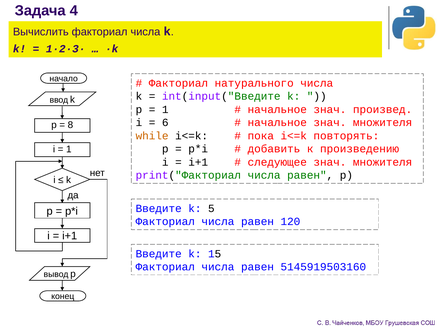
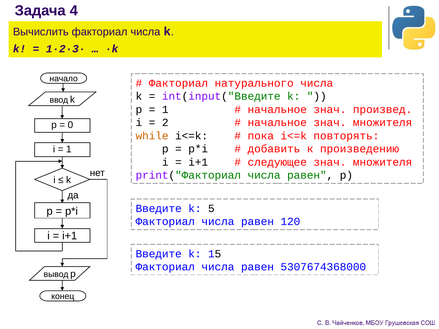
6: 6 -> 2 (165, 123)
8: 8 -> 0 (70, 125)
5145919503160: 5145919503160 -> 5307674368000 (323, 267)
